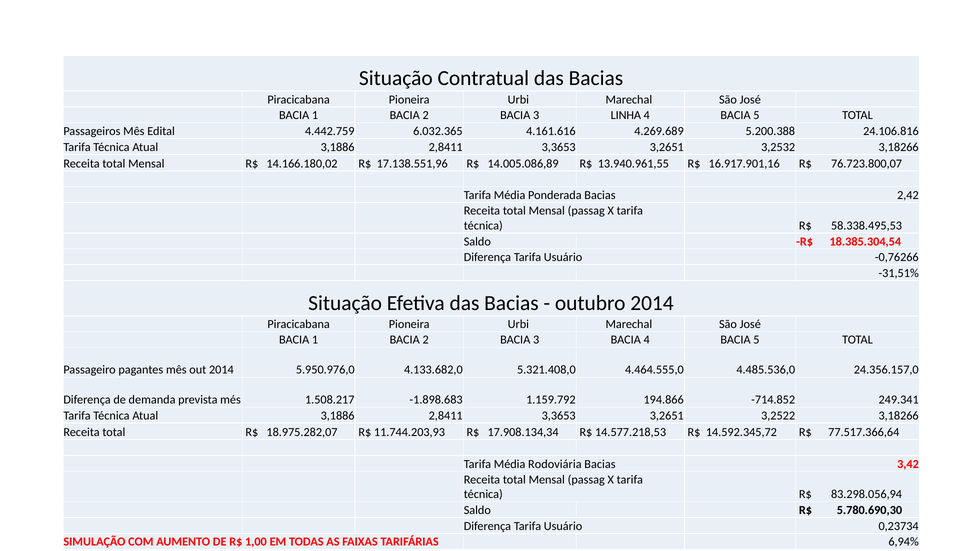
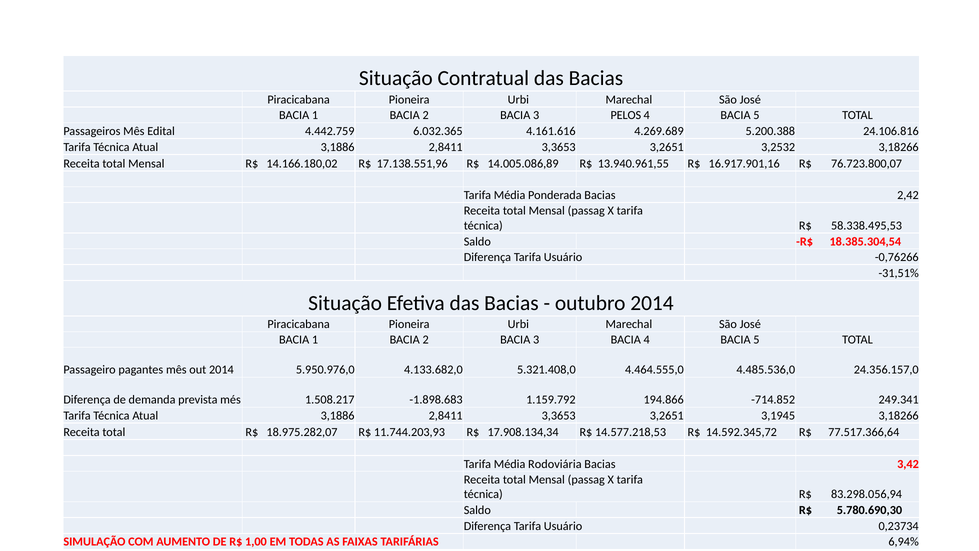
LINHA: LINHA -> PELOS (626, 115)
3,2522: 3,2522 -> 3,1945 (778, 416)
